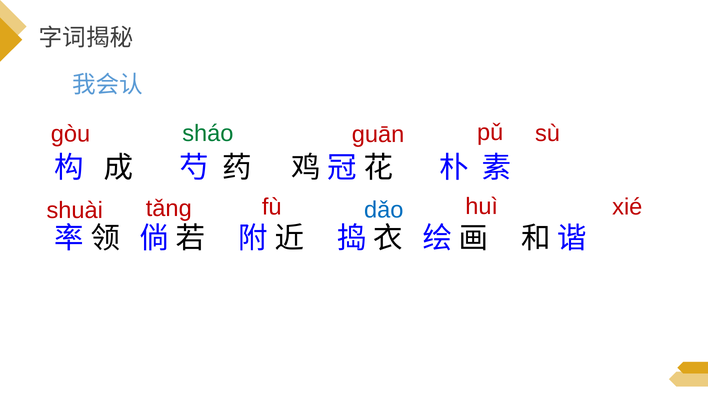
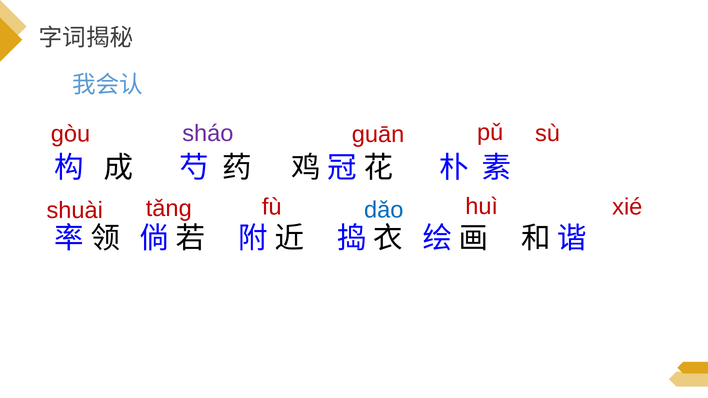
sháo colour: green -> purple (208, 134)
